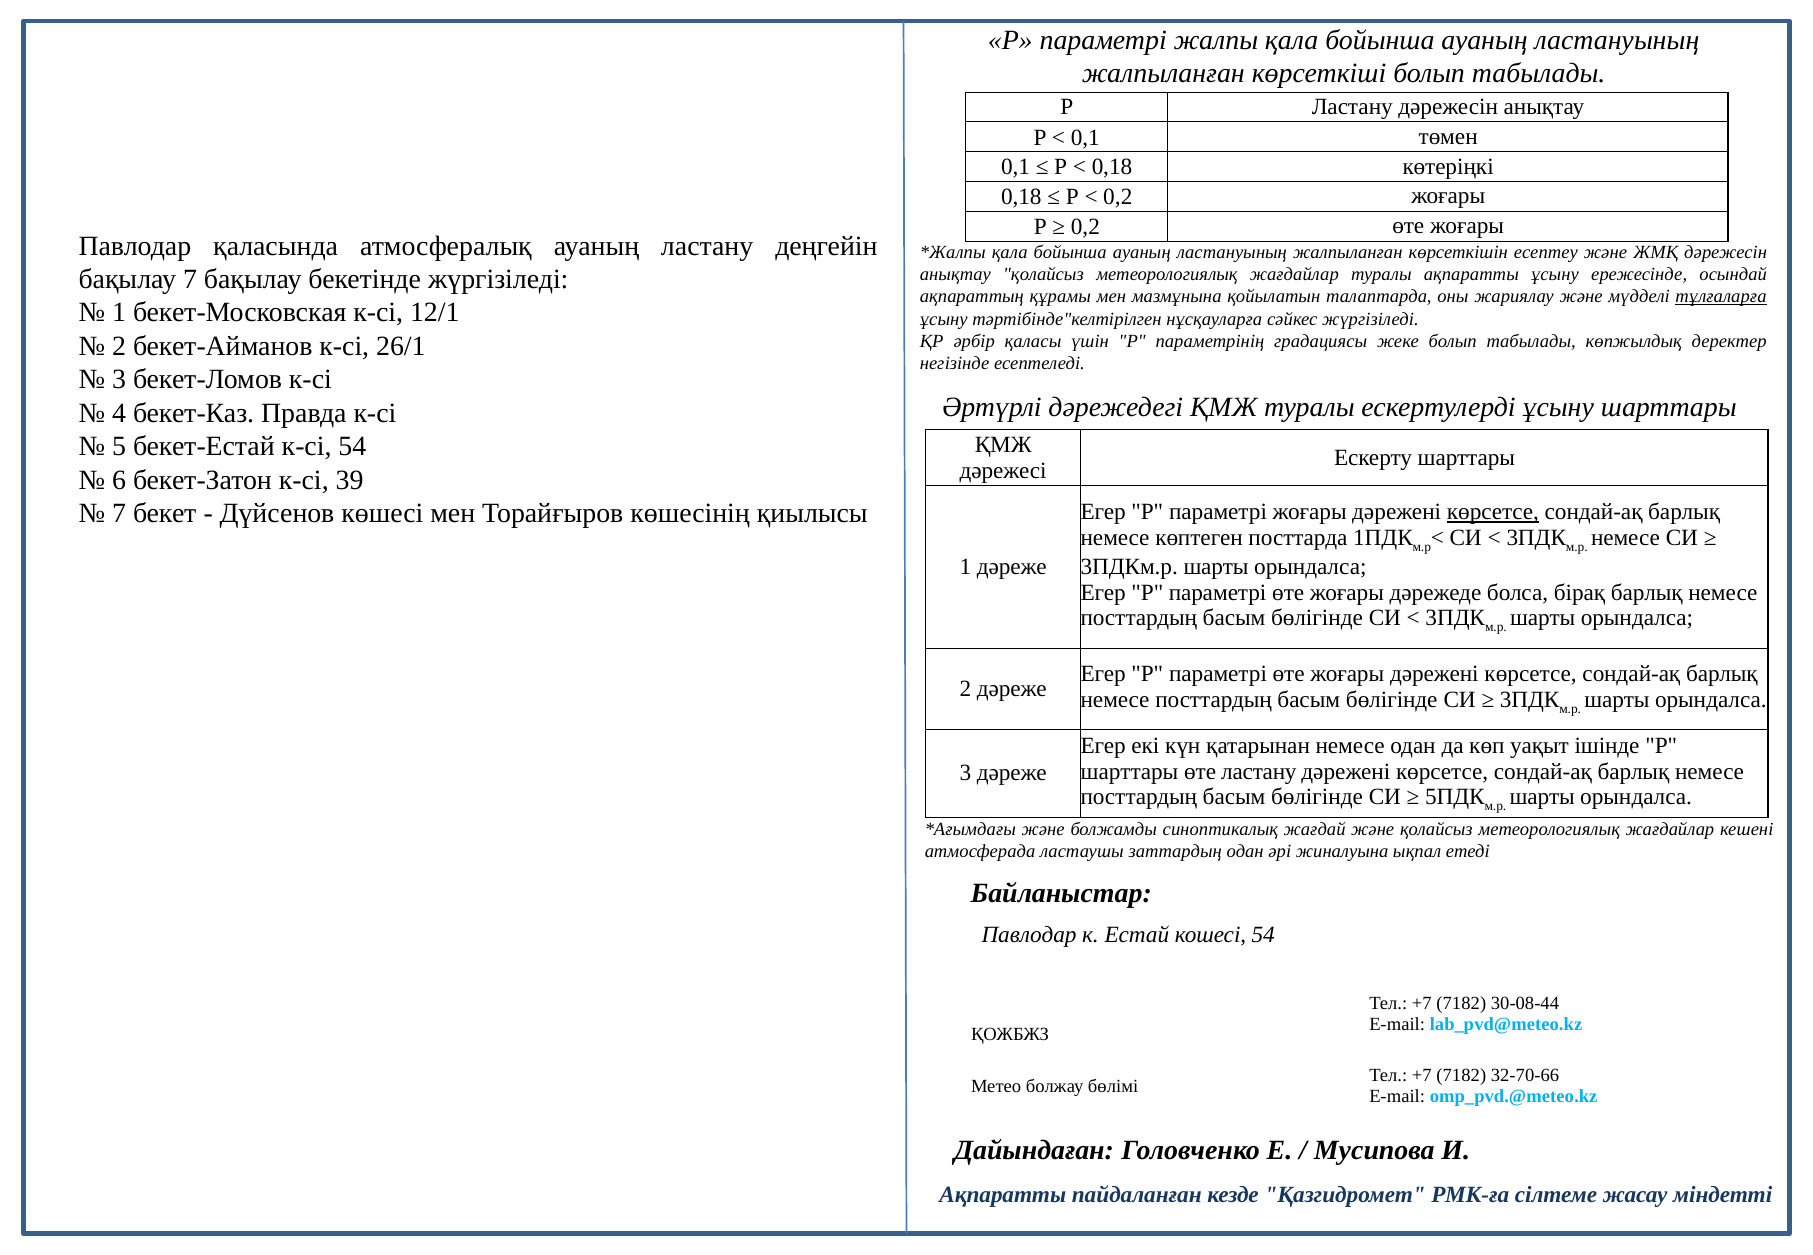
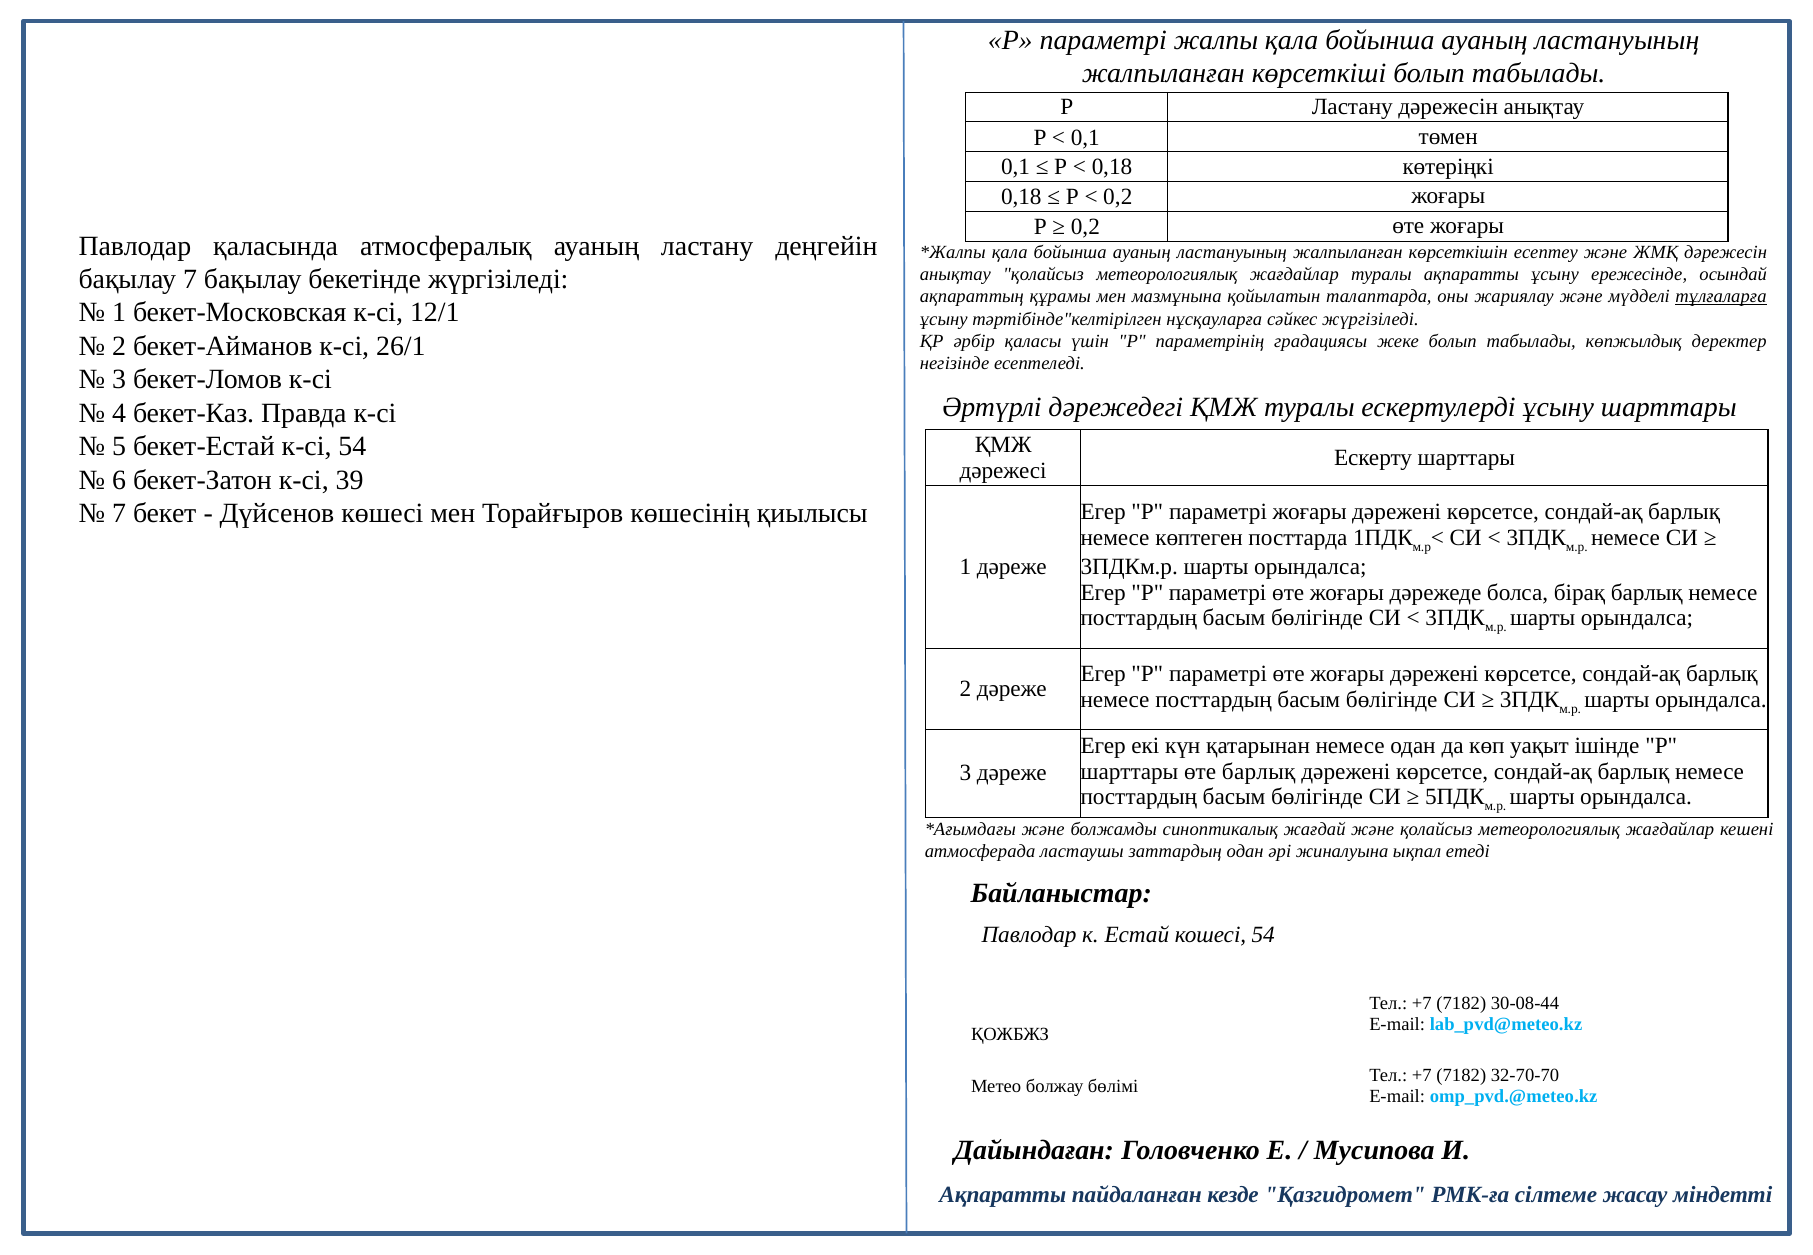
көрсетсе underline: present -> none (1493, 512)
өте ластану: ластану -> барлық (1259, 772)
32-70-66: 32-70-66 -> 32-70-70 (1525, 1076)
